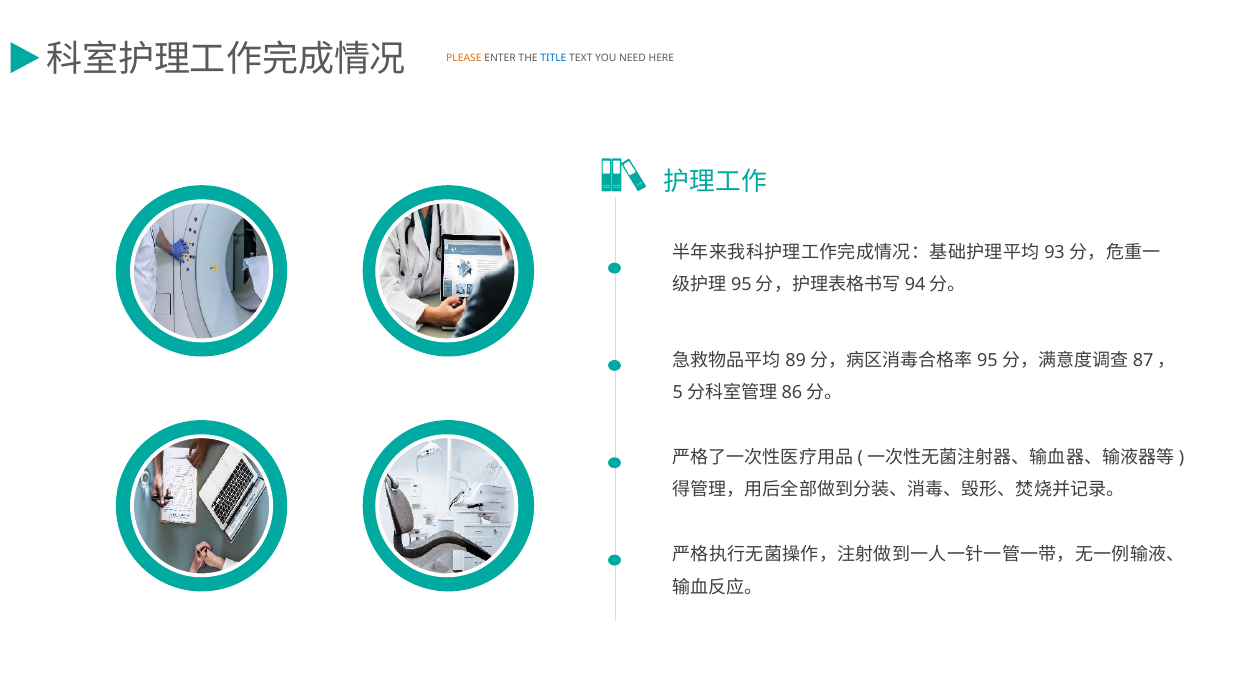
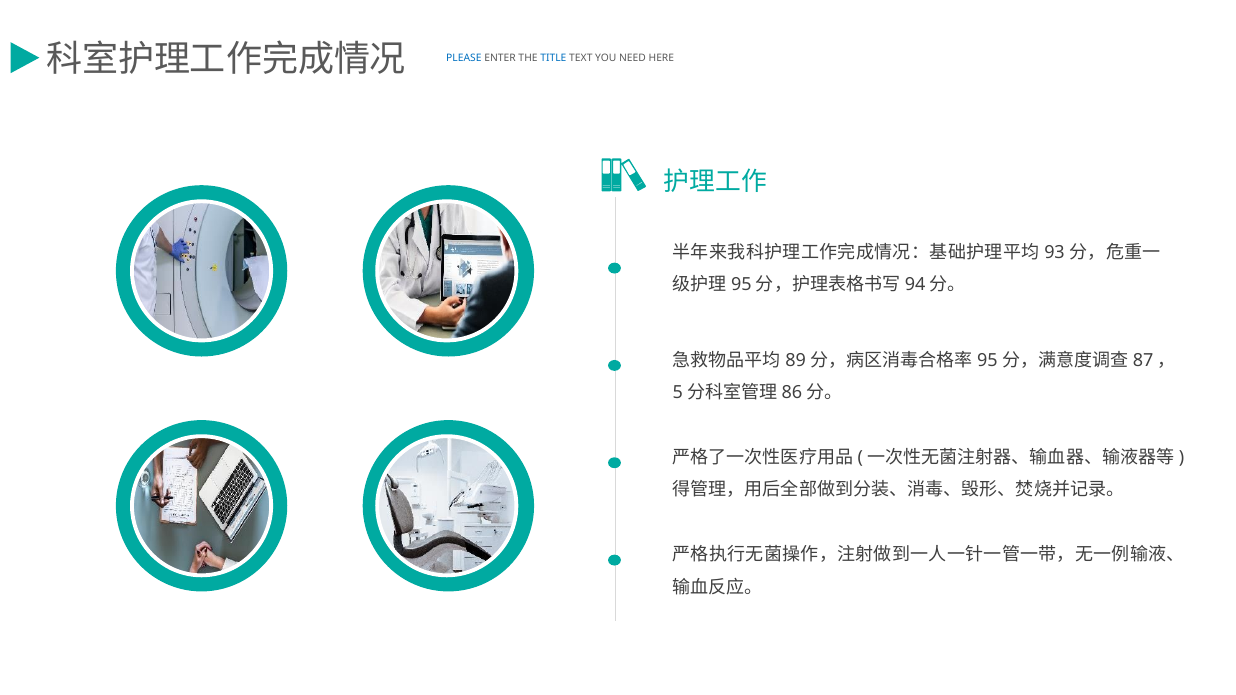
PLEASE colour: orange -> blue (464, 58)
